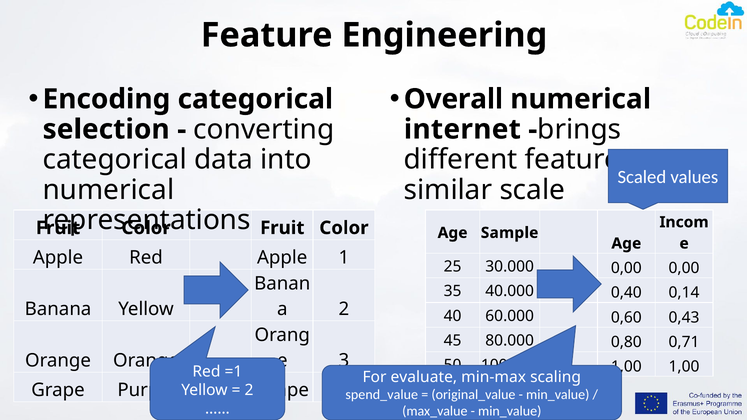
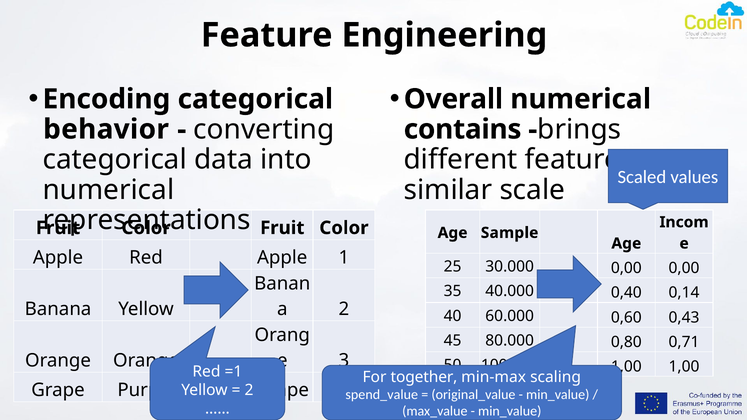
selection: selection -> behavior (106, 129)
internet: internet -> contains (463, 129)
evaluate: evaluate -> together (424, 377)
